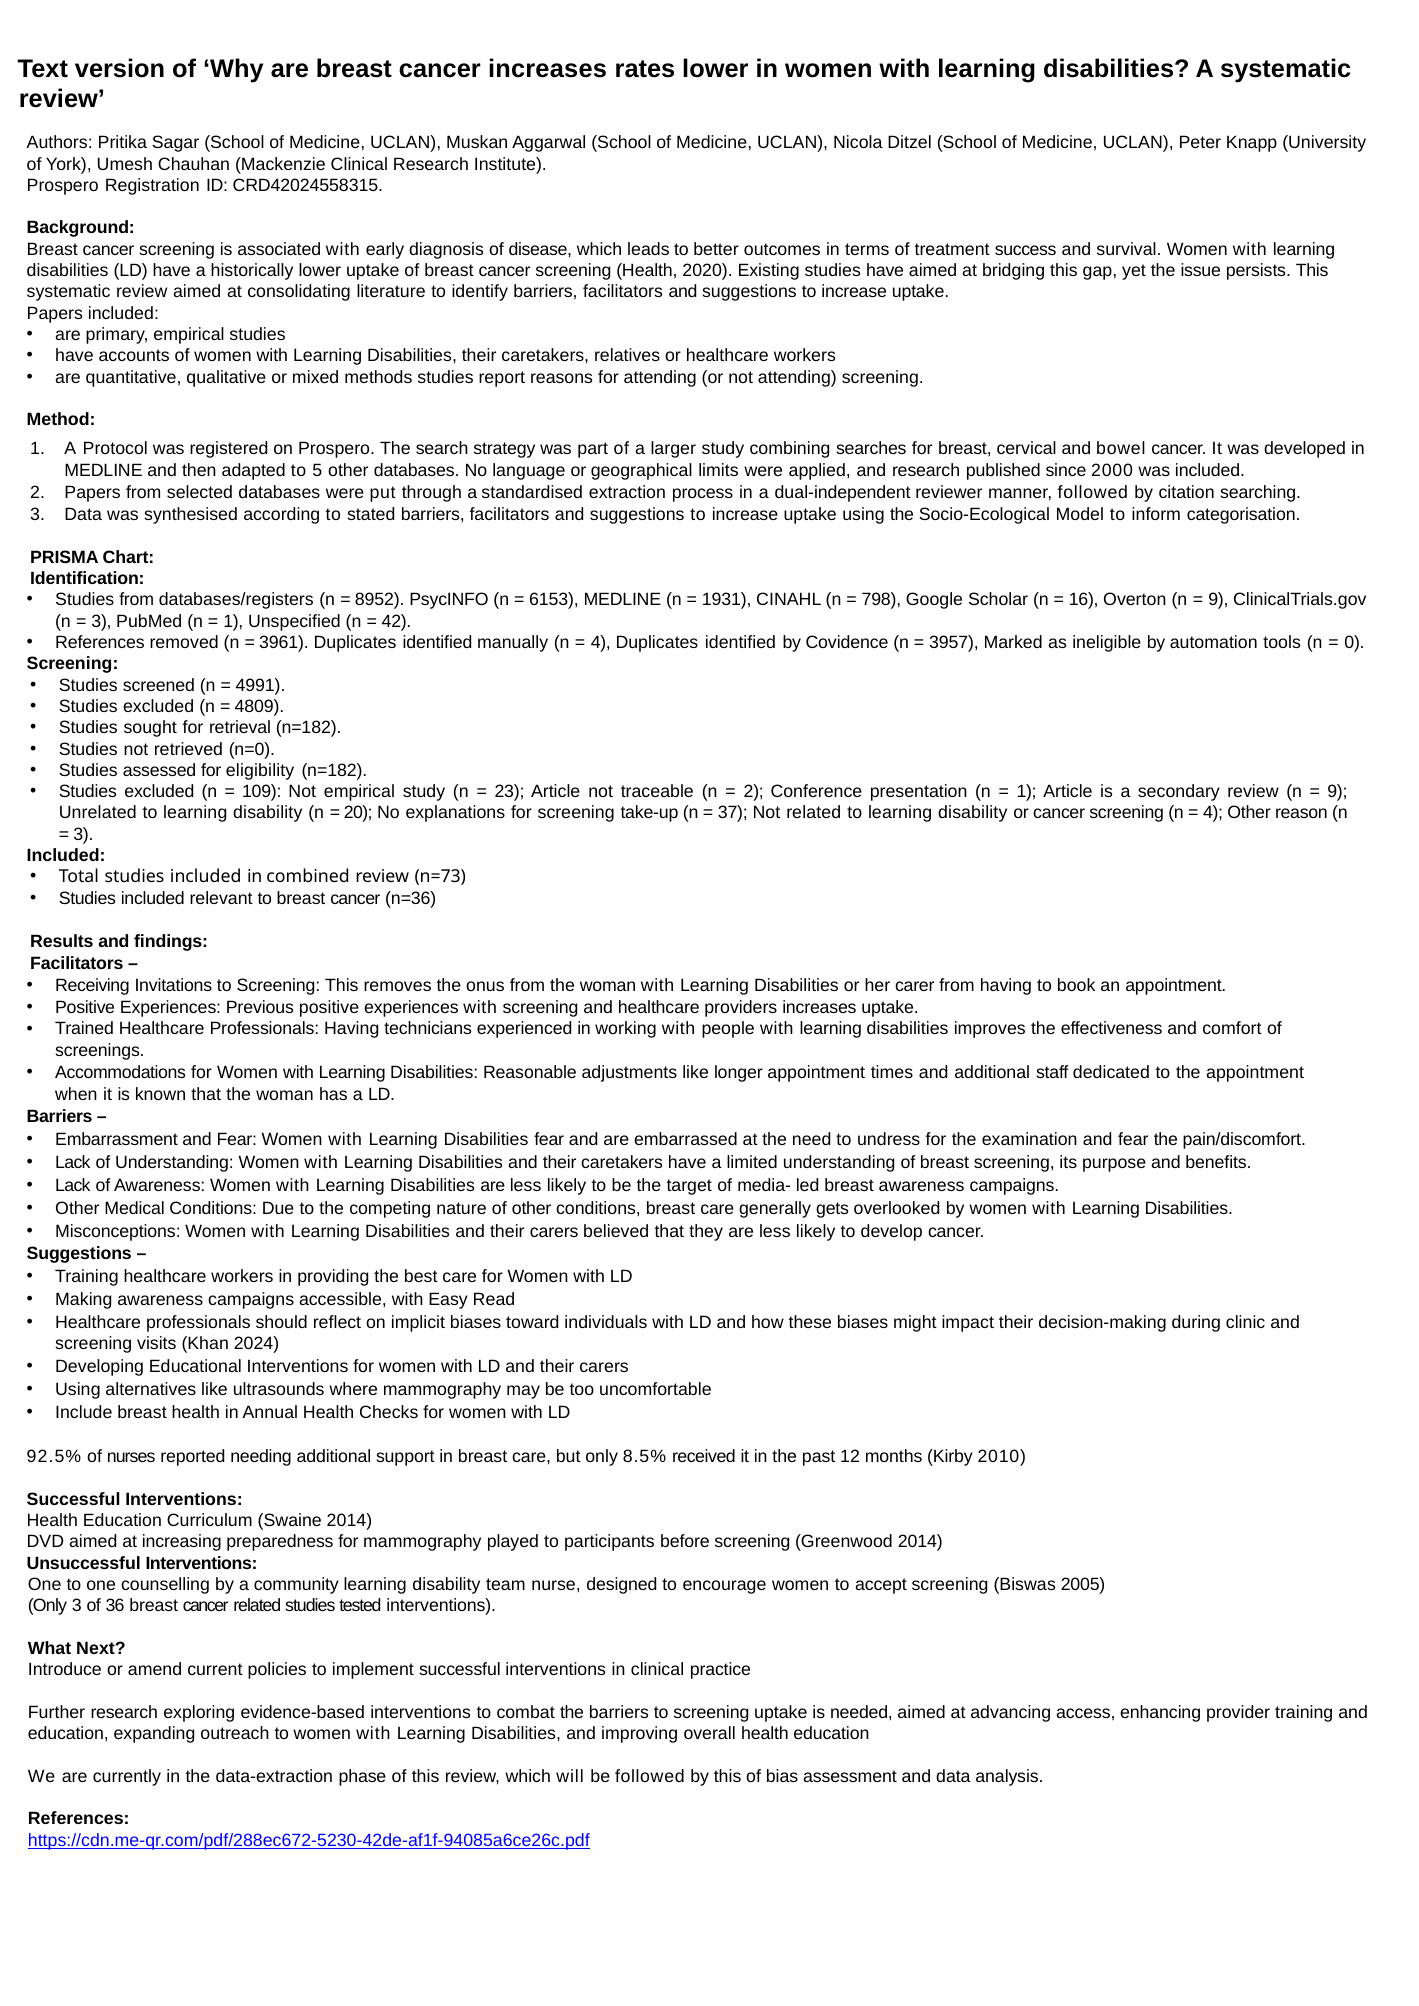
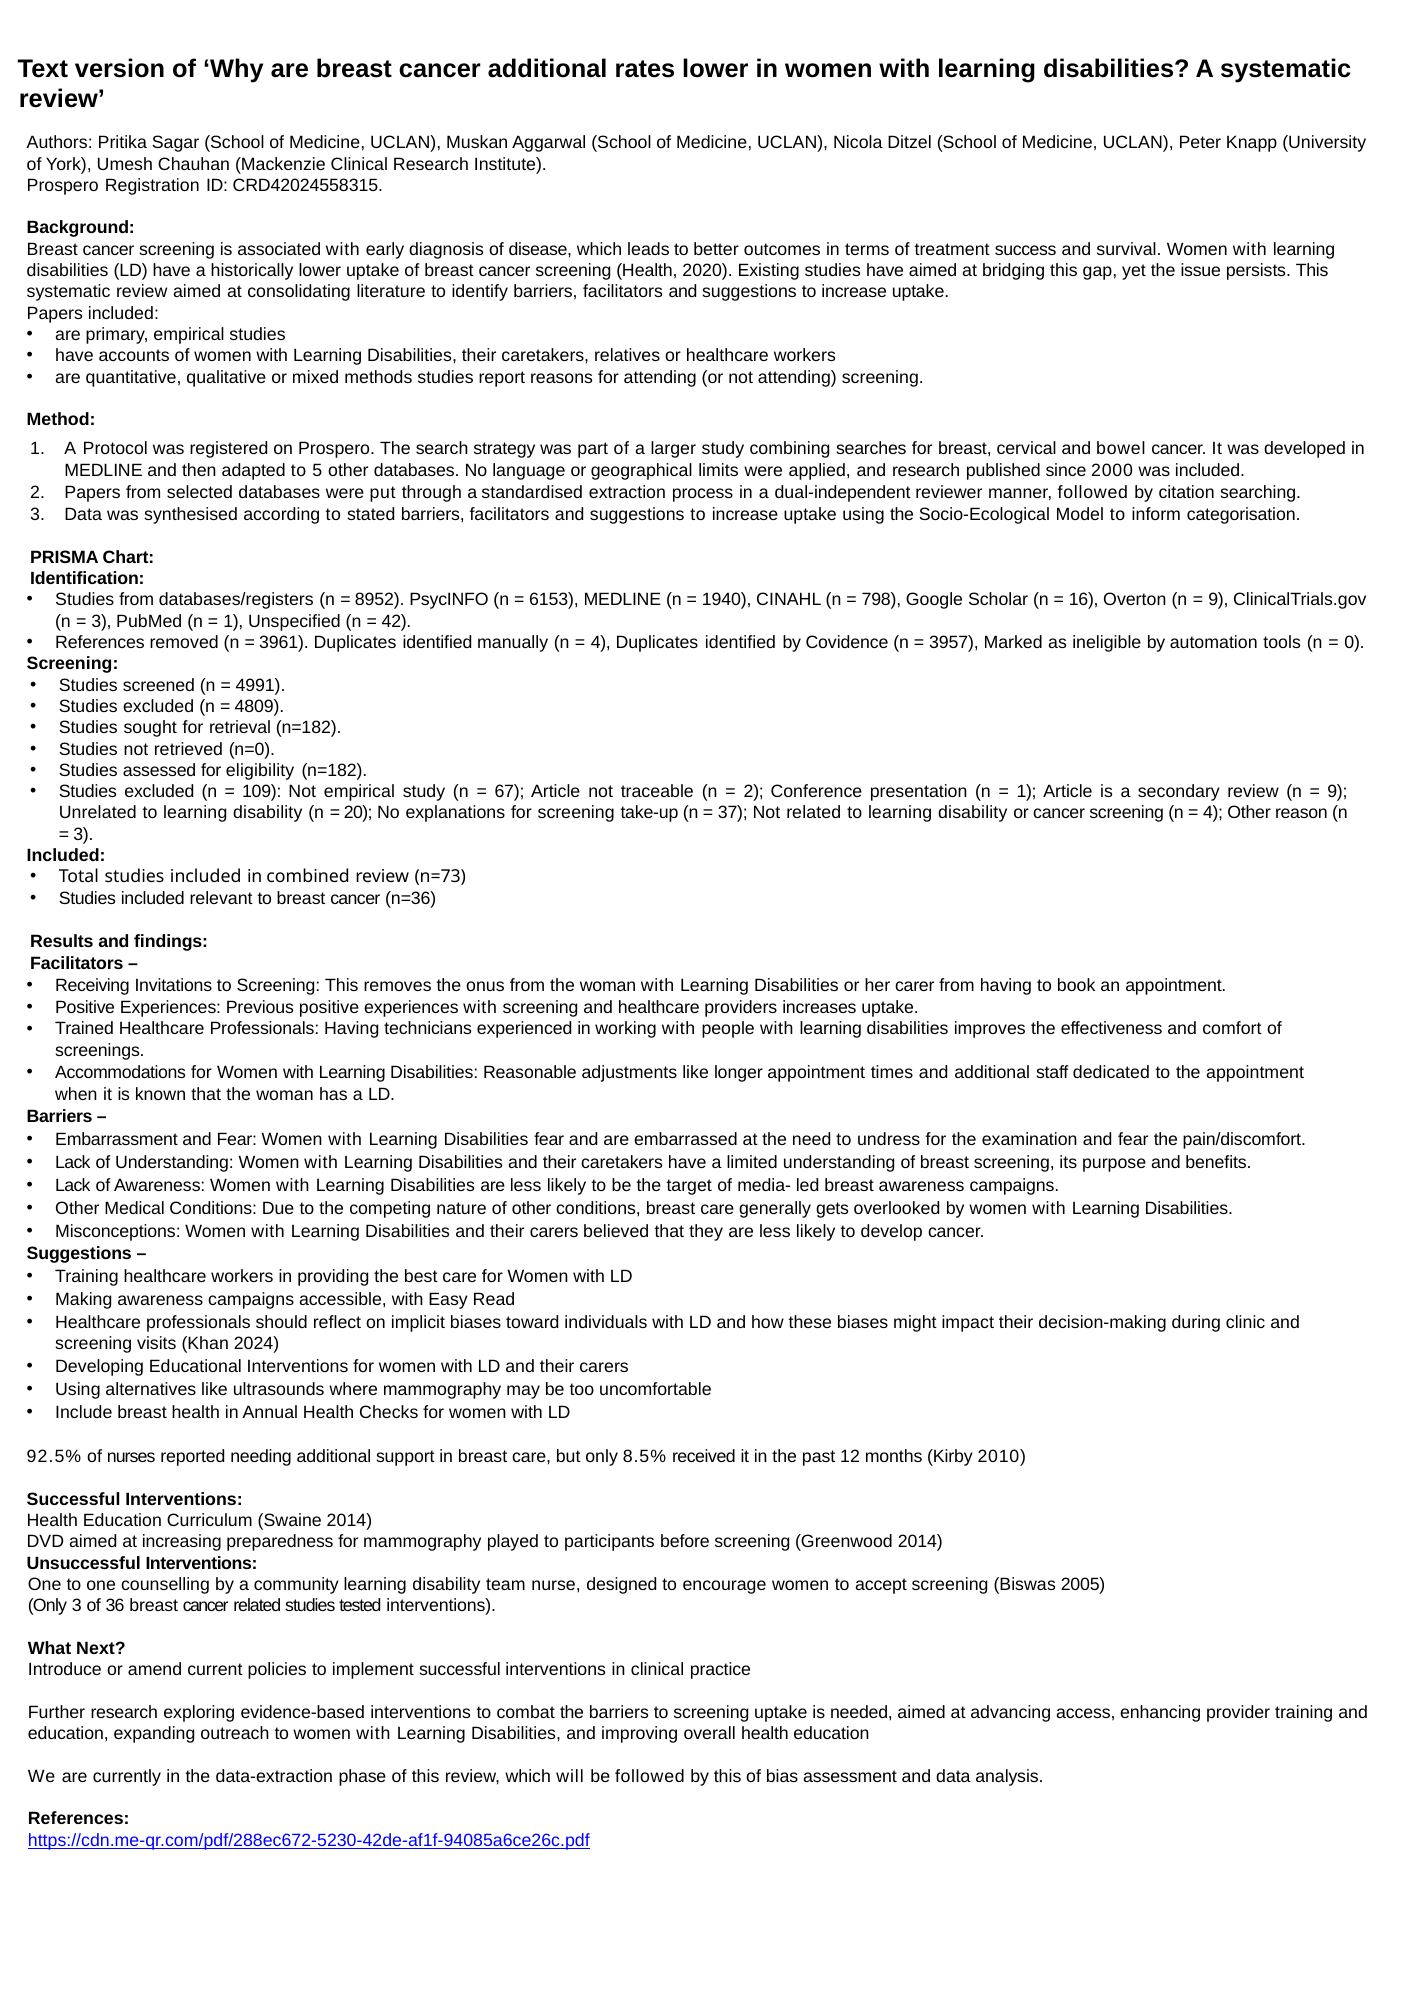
cancer increases: increases -> additional (548, 69)
1931: 1931 -> 1940 (727, 600)
23: 23 -> 67 (510, 792)
